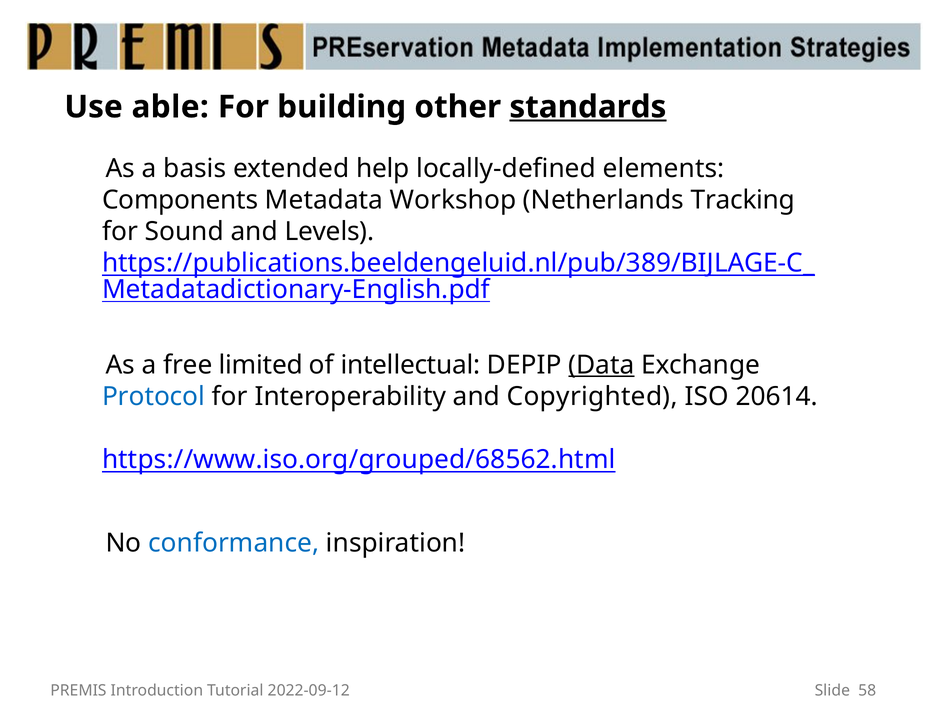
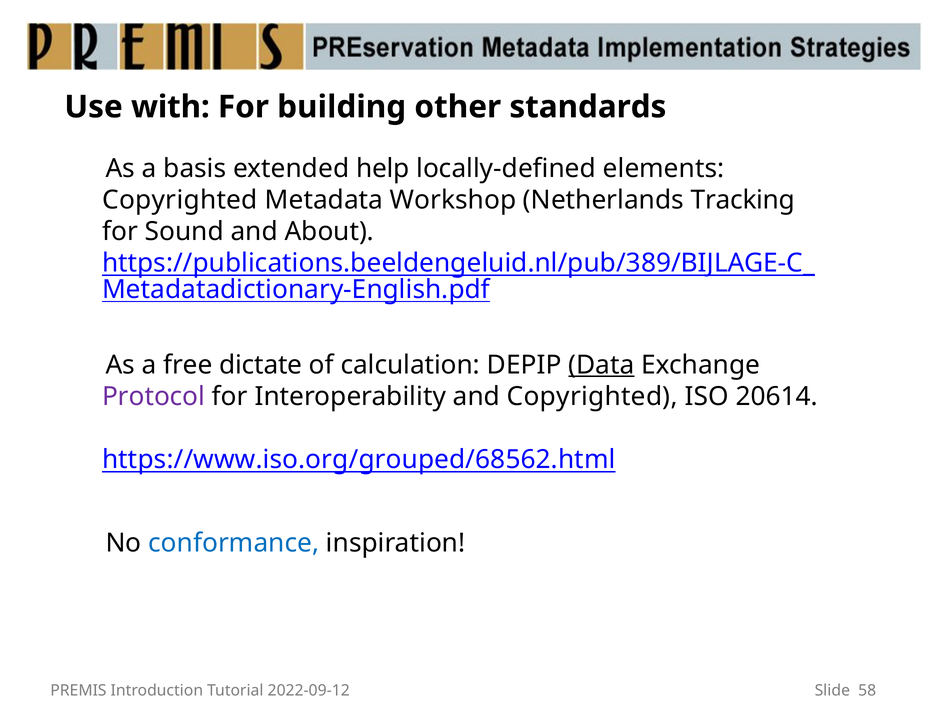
able: able -> with (170, 107)
standards underline: present -> none (588, 107)
Components: Components -> Copyrighted (180, 200)
Levels: Levels -> About (329, 232)
limited: limited -> dictate (261, 365)
intellectual: intellectual -> calculation (410, 365)
Protocol colour: blue -> purple (154, 396)
